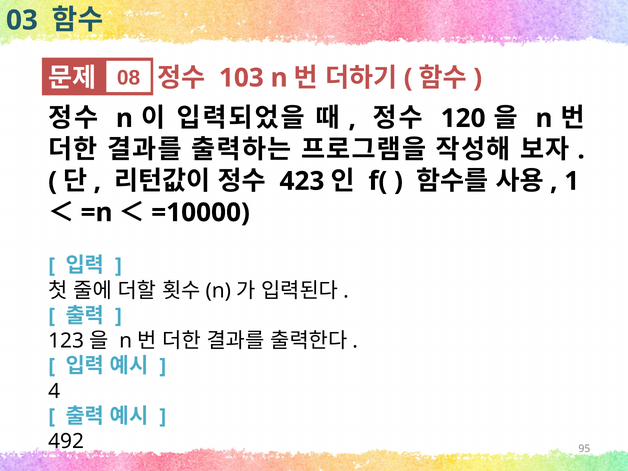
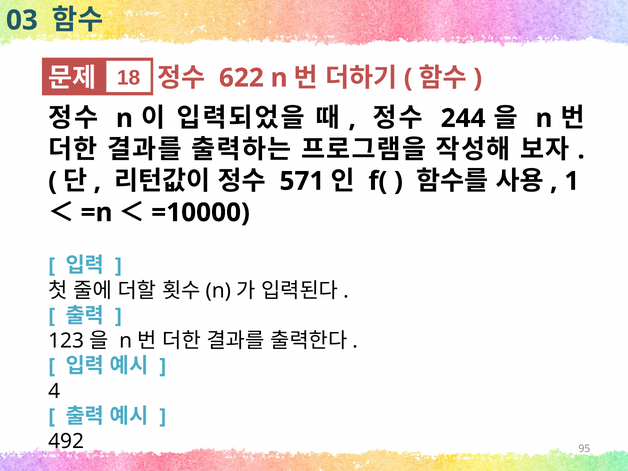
103: 103 -> 622 (241, 78)
08: 08 -> 18 (129, 78)
120: 120 -> 244 (463, 118)
423: 423 -> 571 (302, 181)
